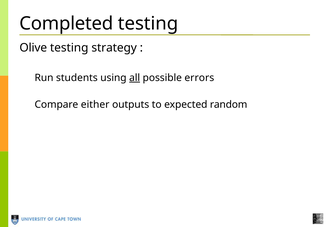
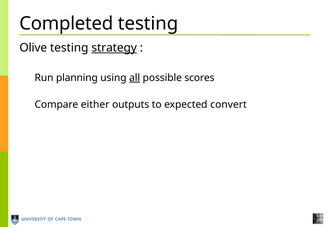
strategy underline: none -> present (114, 48)
students: students -> planning (77, 78)
errors: errors -> scores (199, 78)
random: random -> convert (228, 105)
